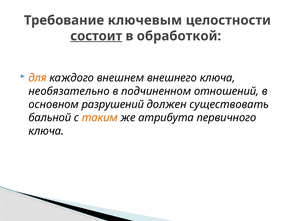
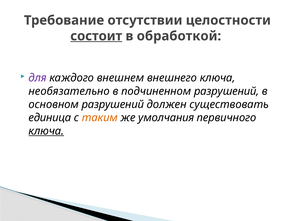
ключевым: ключевым -> отсутствии (145, 20)
для colour: orange -> purple (38, 78)
подчиненном отношений: отношений -> разрушений (227, 91)
бальной: бальной -> единица (50, 118)
атрибута: атрибута -> умолчания (166, 118)
ключа underline: none -> present (46, 131)
